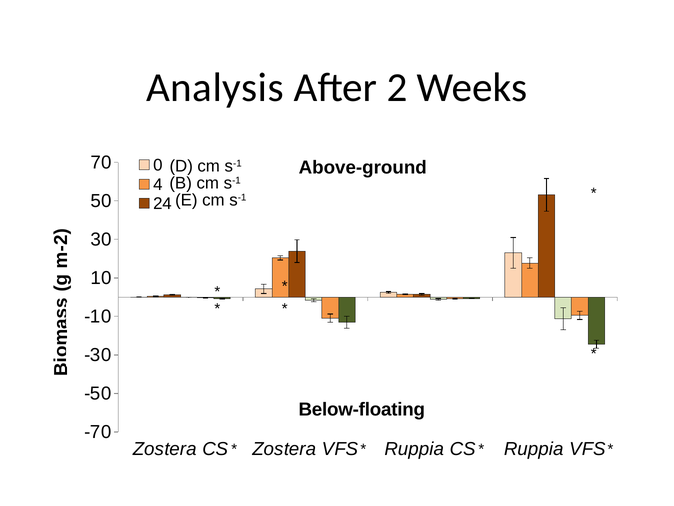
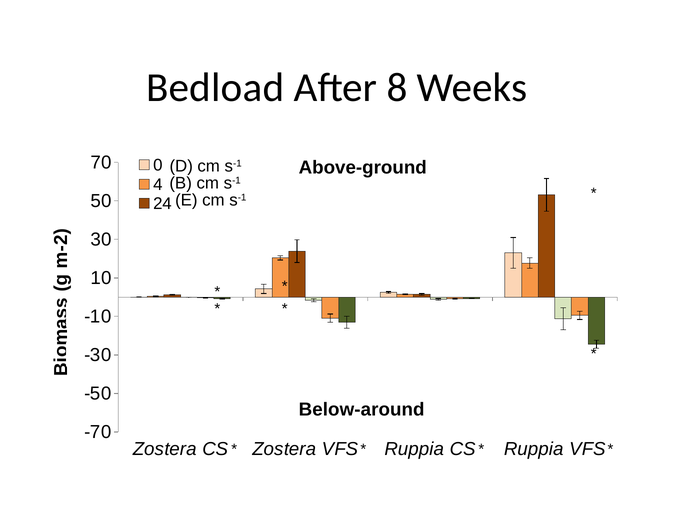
Analysis: Analysis -> Bedload (215, 88)
After 2: 2 -> 8 (397, 88)
Below-floating: Below-floating -> Below-around (362, 409)
